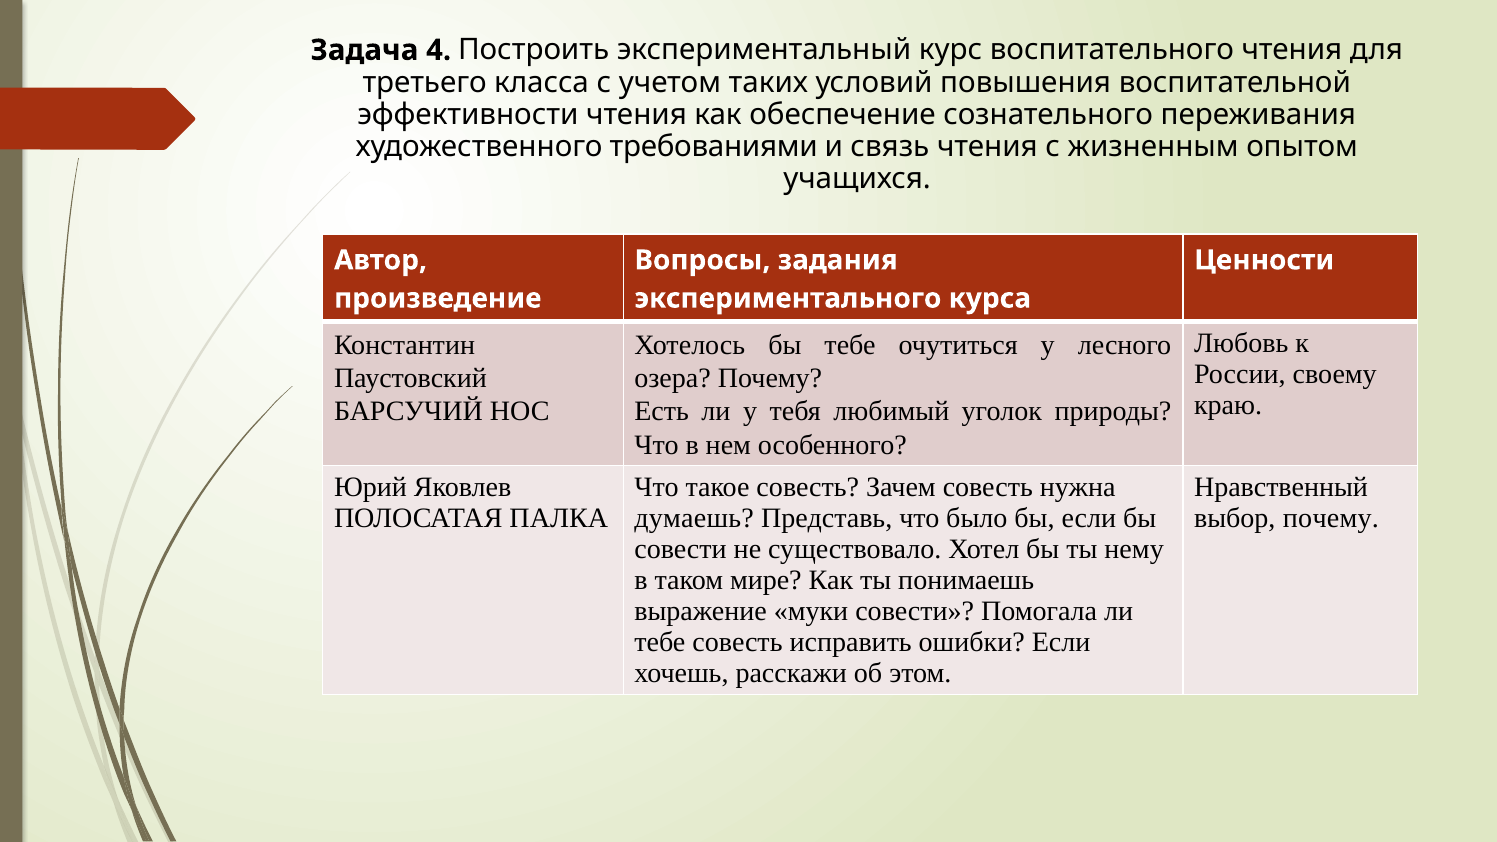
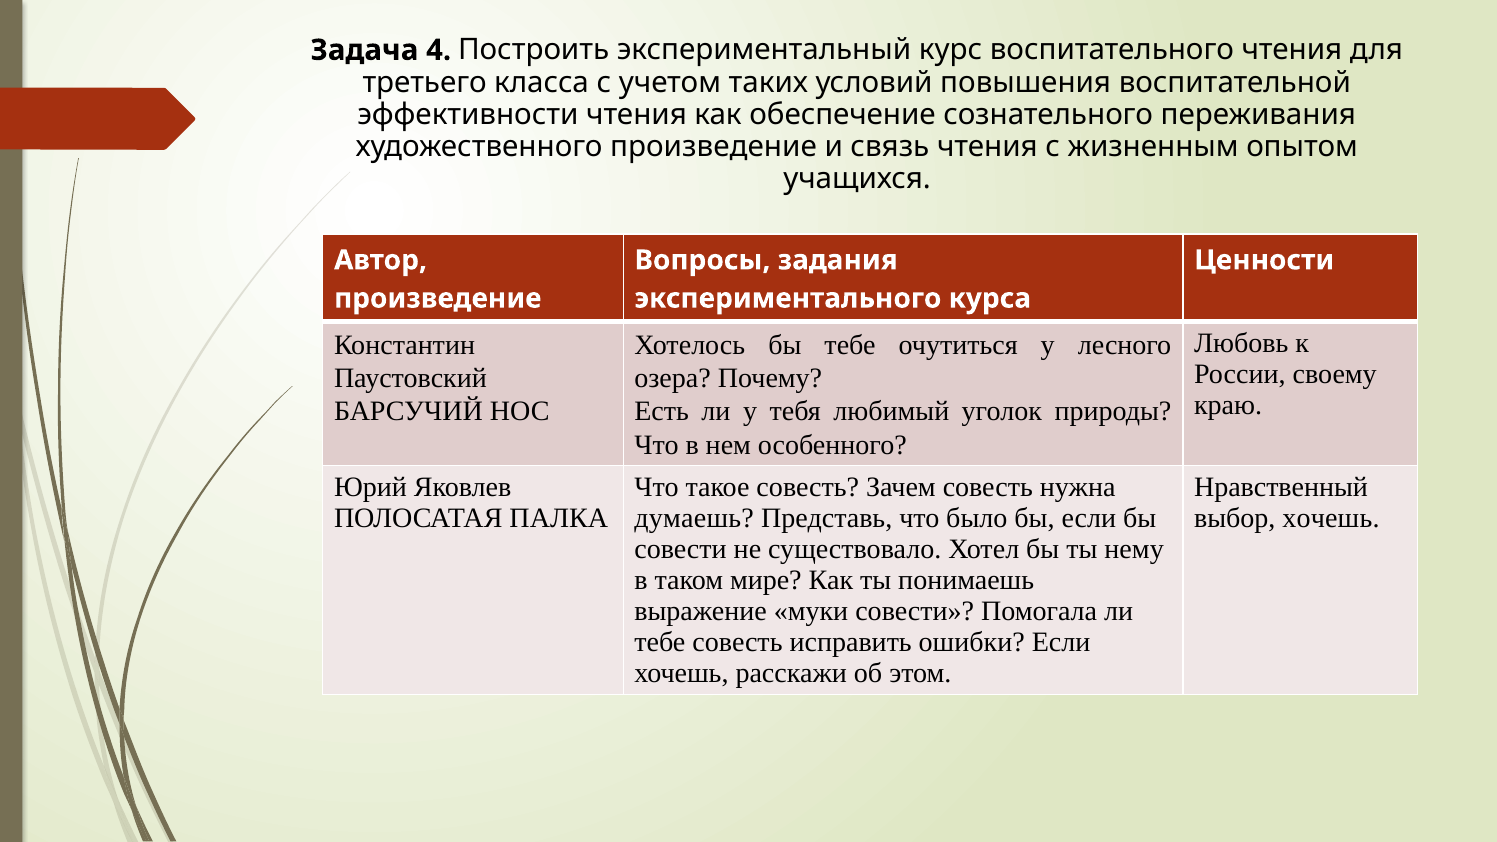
художественного требованиями: требованиями -> произведение (714, 147)
выбор почему: почему -> хочешь (1331, 518)
